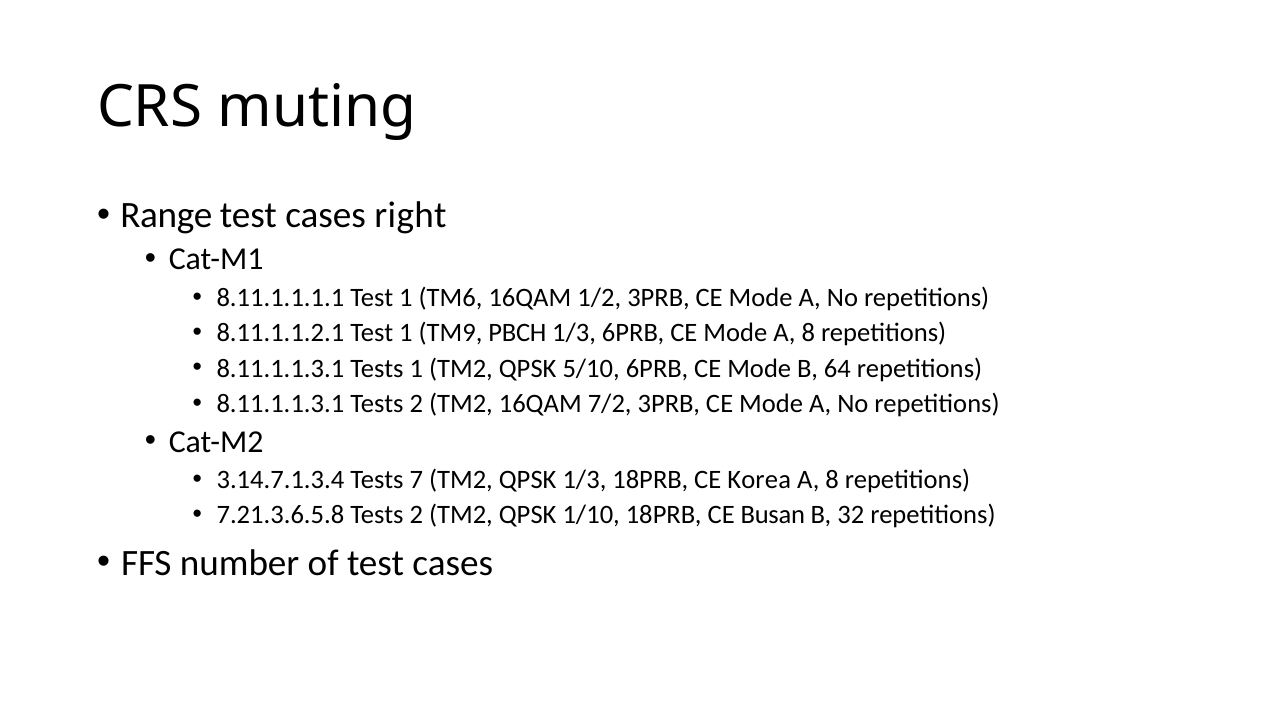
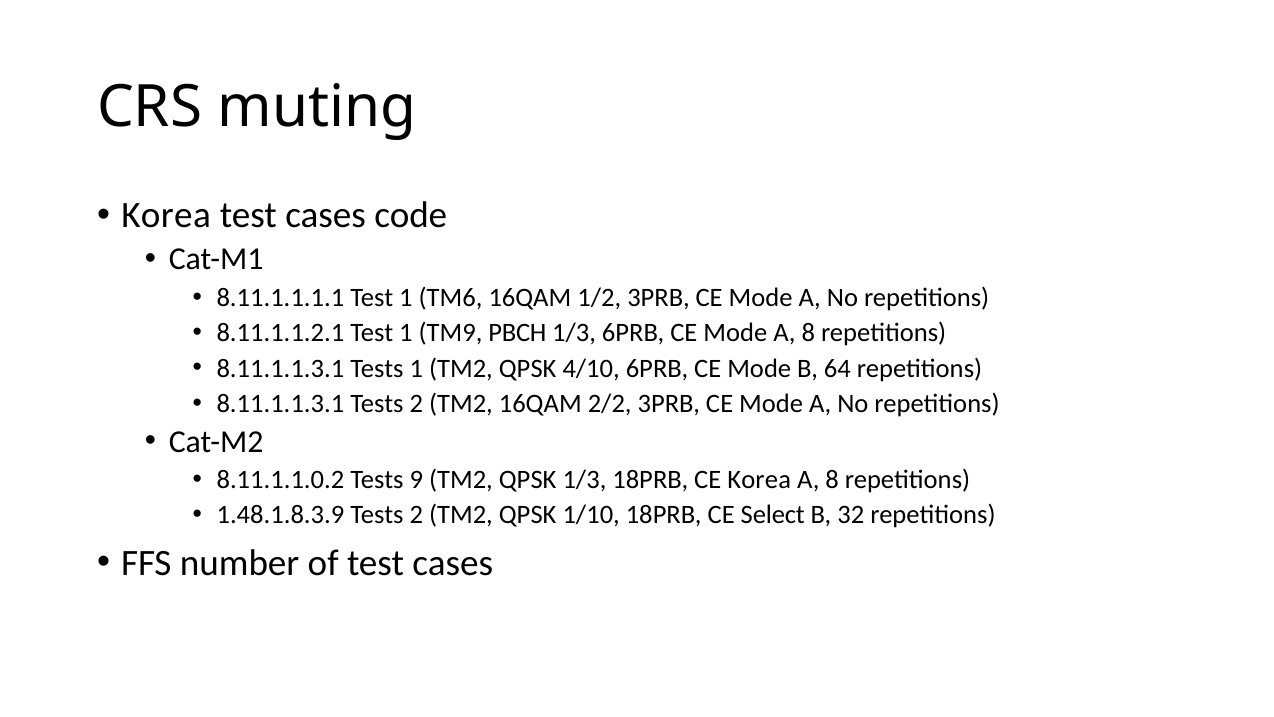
Range: Range -> Korea (166, 215)
right: right -> code (411, 215)
5/10: 5/10 -> 4/10 (591, 368)
7/2: 7/2 -> 2/2 (610, 403)
3.14.7.1.3.4: 3.14.7.1.3.4 -> 8.11.1.1.0.2 (280, 480)
7: 7 -> 9 (416, 480)
7.21.3.6.5.8: 7.21.3.6.5.8 -> 1.48.1.8.3.9 (280, 515)
Busan: Busan -> Select (773, 515)
